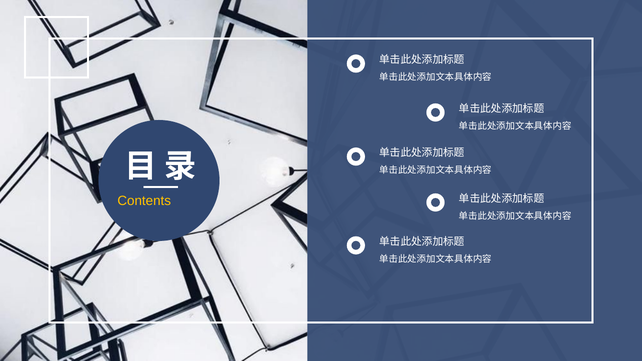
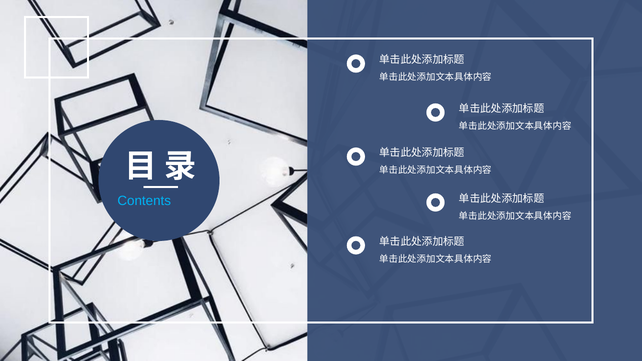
Contents colour: yellow -> light blue (144, 201)
